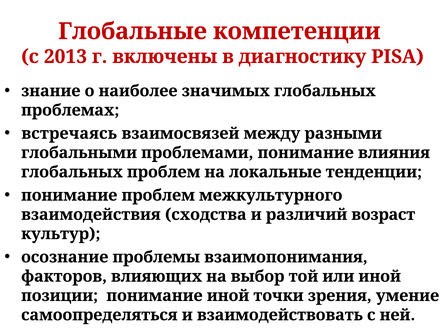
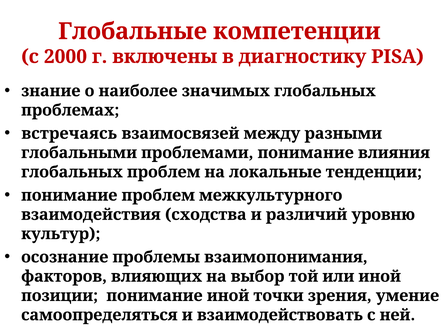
2013: 2013 -> 2000 (65, 57)
возраст: возраст -> уровню (383, 214)
